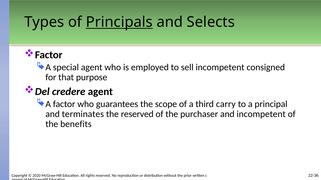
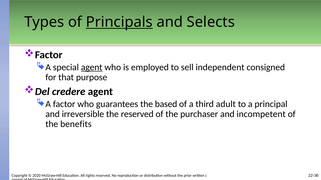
agent underline: none -> present (92, 68)
sell incompetent: incompetent -> independent (220, 68)
scope: scope -> based (166, 104)
carry: carry -> adult (226, 104)
terminates: terminates -> irreversible (83, 114)
